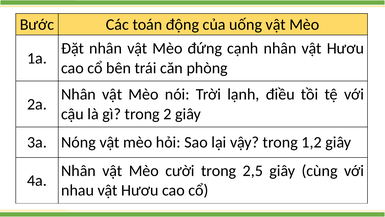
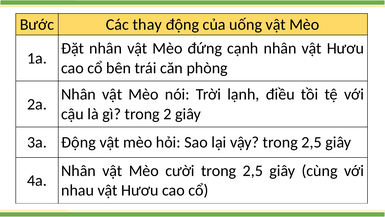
toán: toán -> thay (147, 24)
3a Nóng: Nóng -> Động (78, 142)
vậy trong 1,2: 1,2 -> 2,5 (312, 142)
